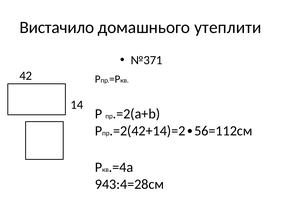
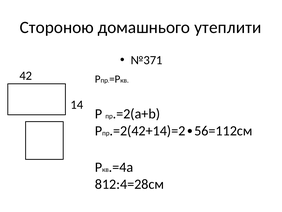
Вистачило: Вистачило -> Стороною (57, 27)
943:4=28см: 943:4=28см -> 812:4=28см (129, 184)
